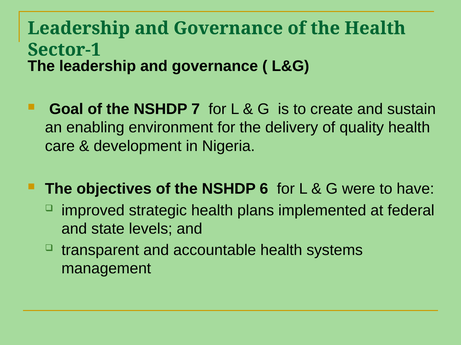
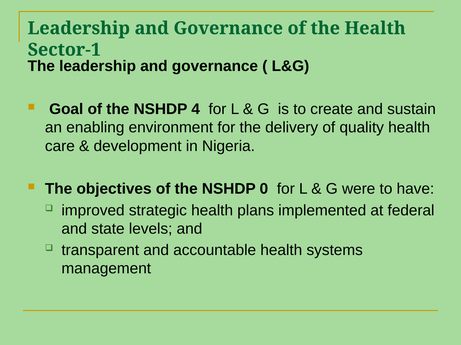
7: 7 -> 4 (196, 109)
6: 6 -> 0 (264, 189)
